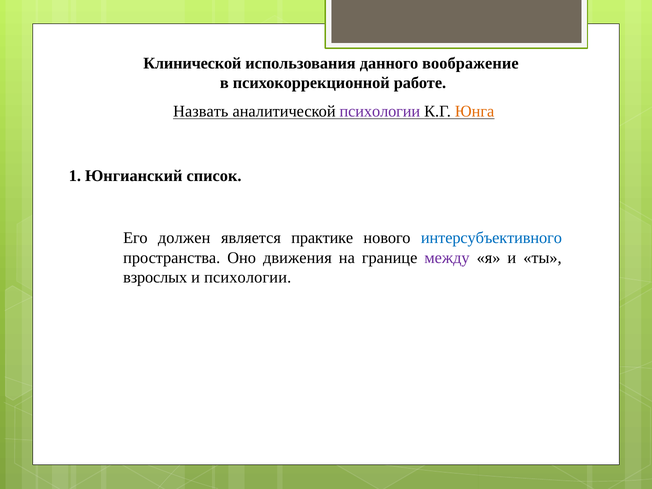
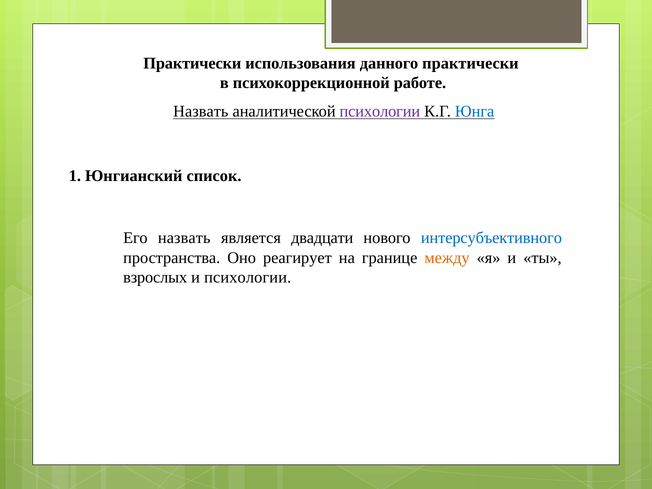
Клинической: Клинической -> Практически (192, 63)
данного воображение: воображение -> практически (470, 63)
Юнга colour: orange -> blue (475, 112)
Его должен: должен -> назвать (184, 238)
практике: практике -> двадцати (322, 238)
движения: движения -> реагирует (297, 258)
между colour: purple -> orange (447, 258)
